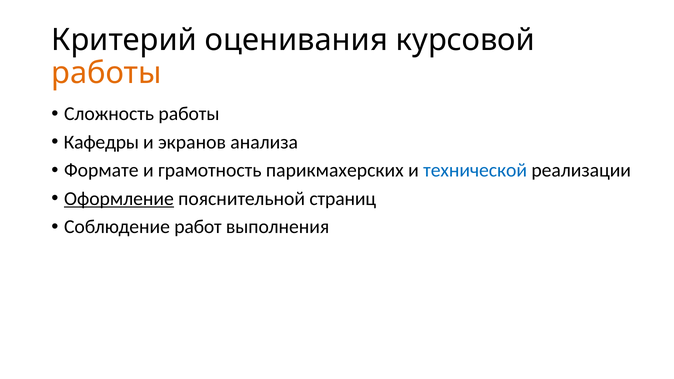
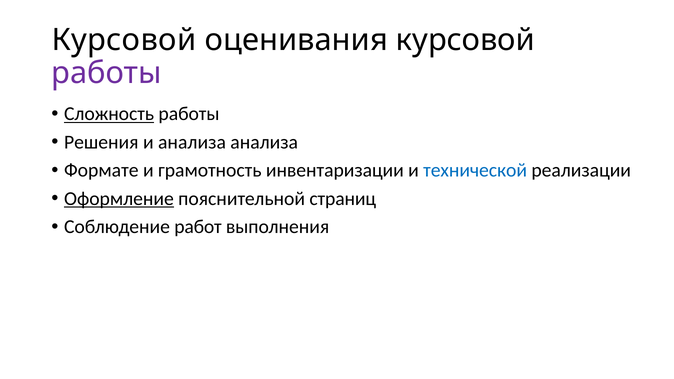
Критерий: Критерий -> Курсовой (124, 40)
работы colour: orange -> purple (107, 73)
Сложность underline: none -> present (109, 114)
Кафедры: Кафедры -> Решения (101, 142)
и экранов: экранов -> анализа (192, 142)
парикмахерских: парикмахерских -> инвентаризации (335, 170)
